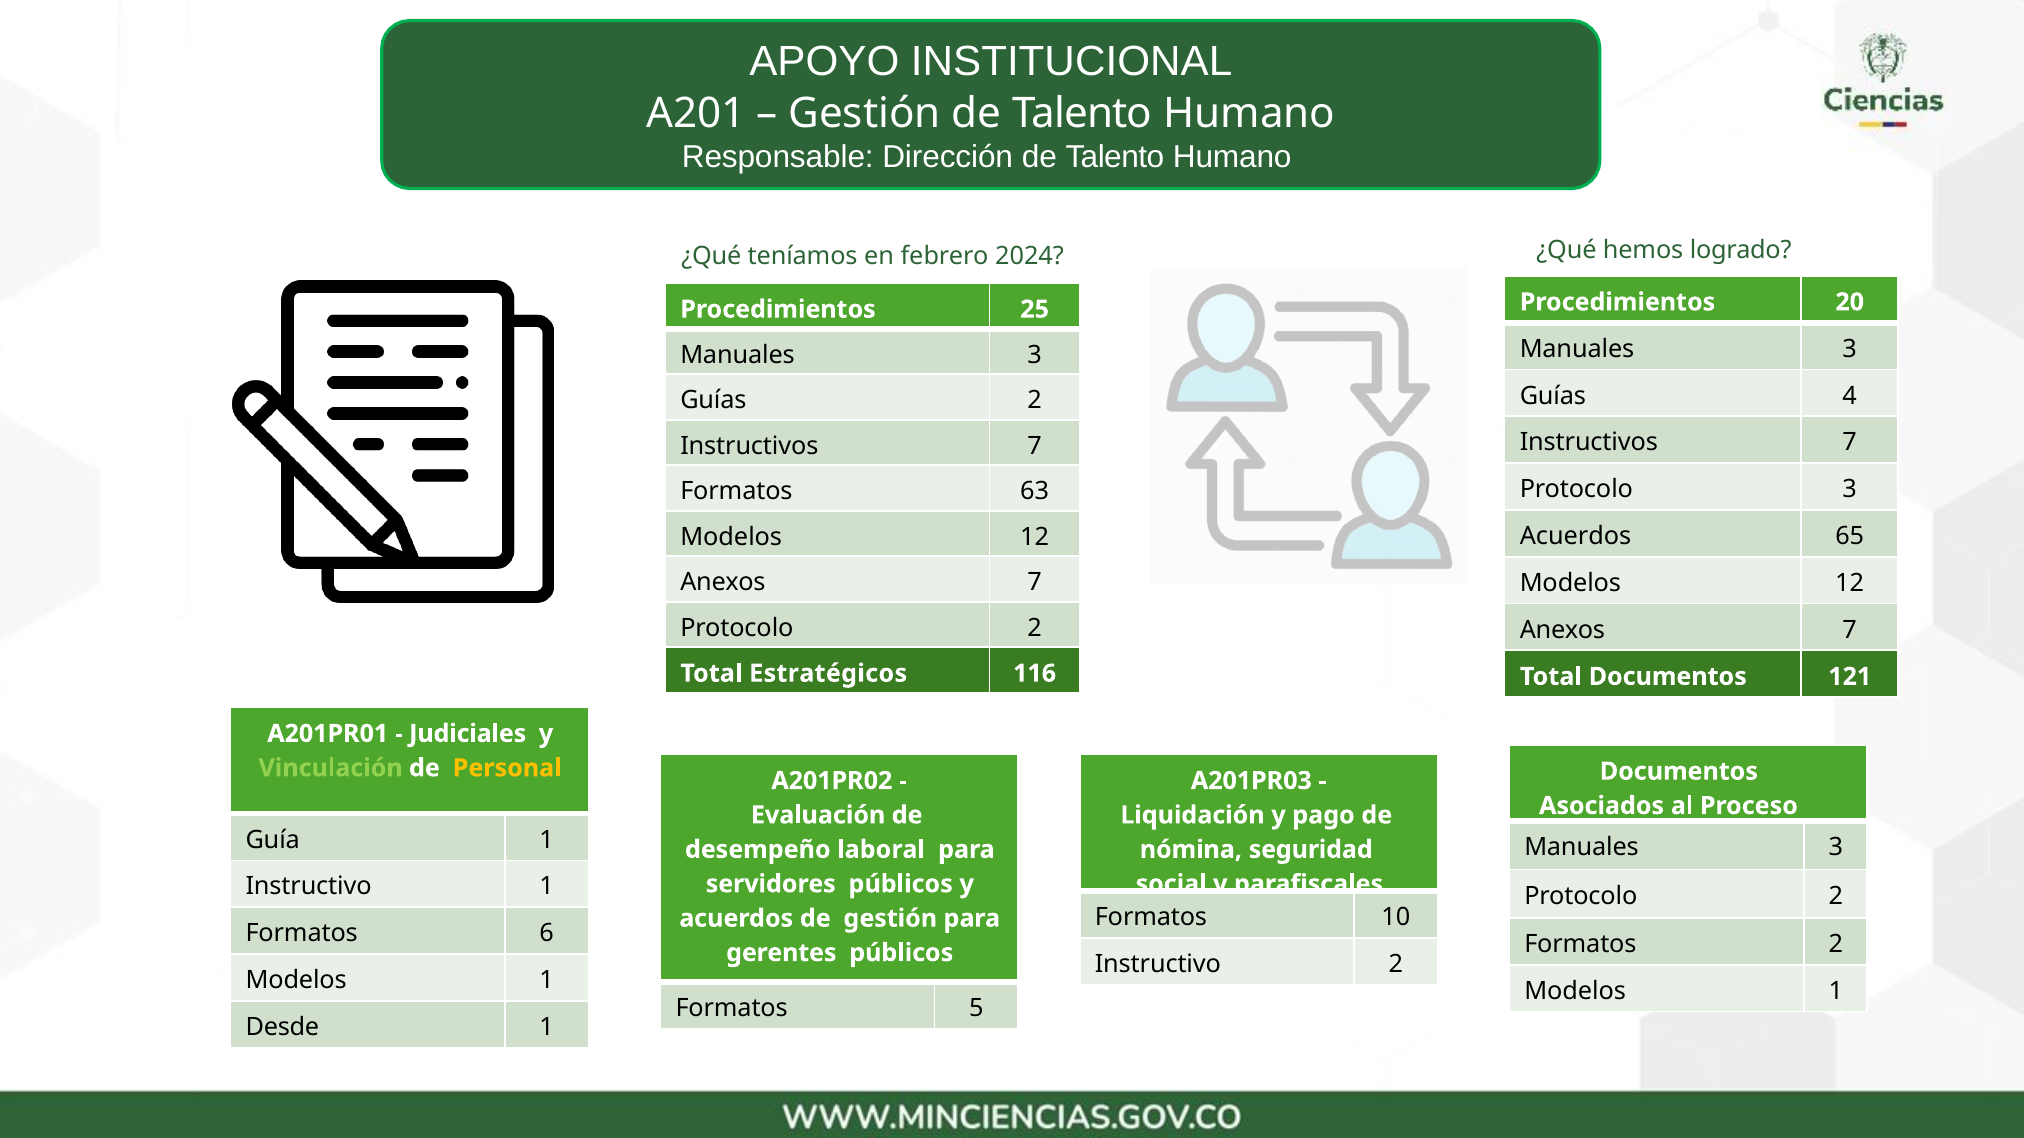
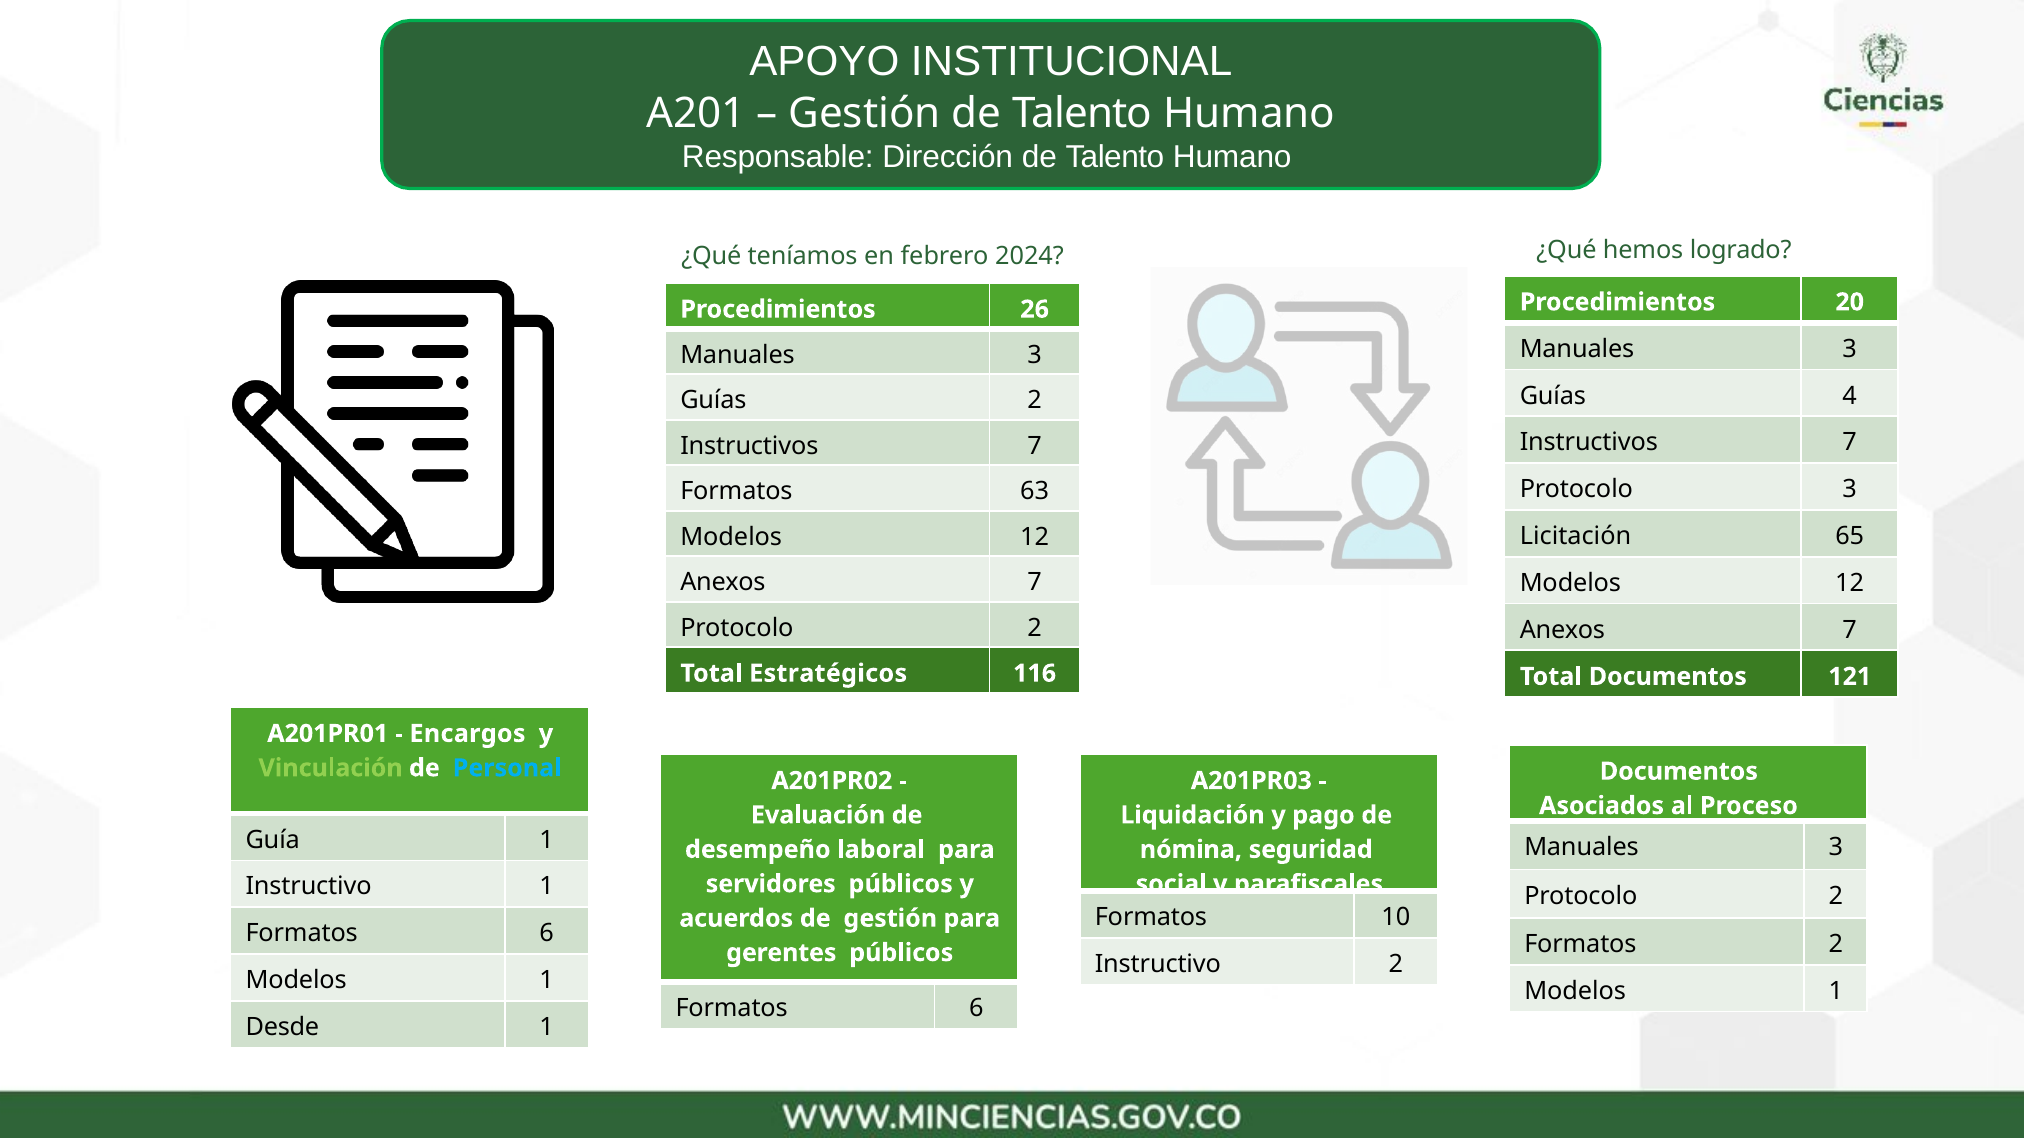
25: 25 -> 26 (1035, 309)
Acuerdos: Acuerdos -> Licitación (1576, 536)
Judiciales: Judiciales -> Encargos (467, 734)
Personal colour: yellow -> light blue (507, 768)
5: 5 -> 6 (976, 1009)
